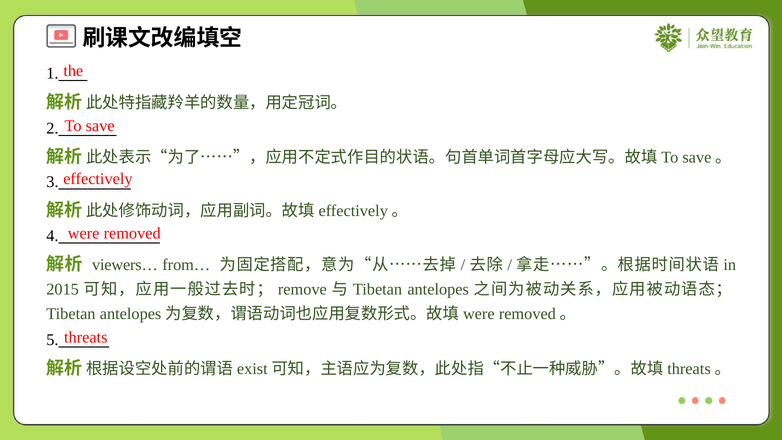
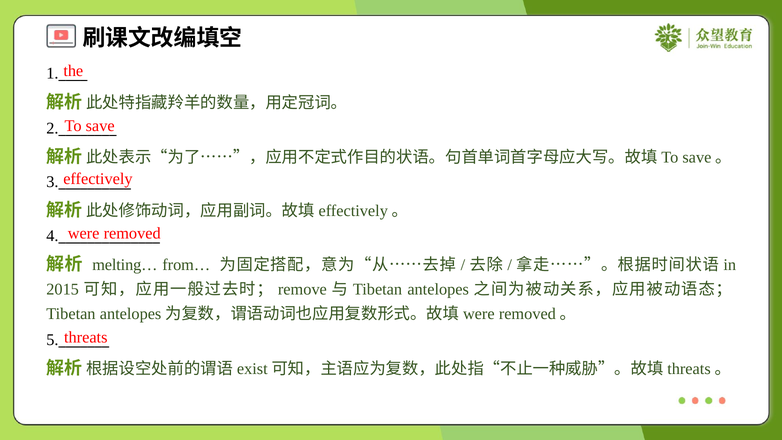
viewers…: viewers… -> melting… (125, 265)
